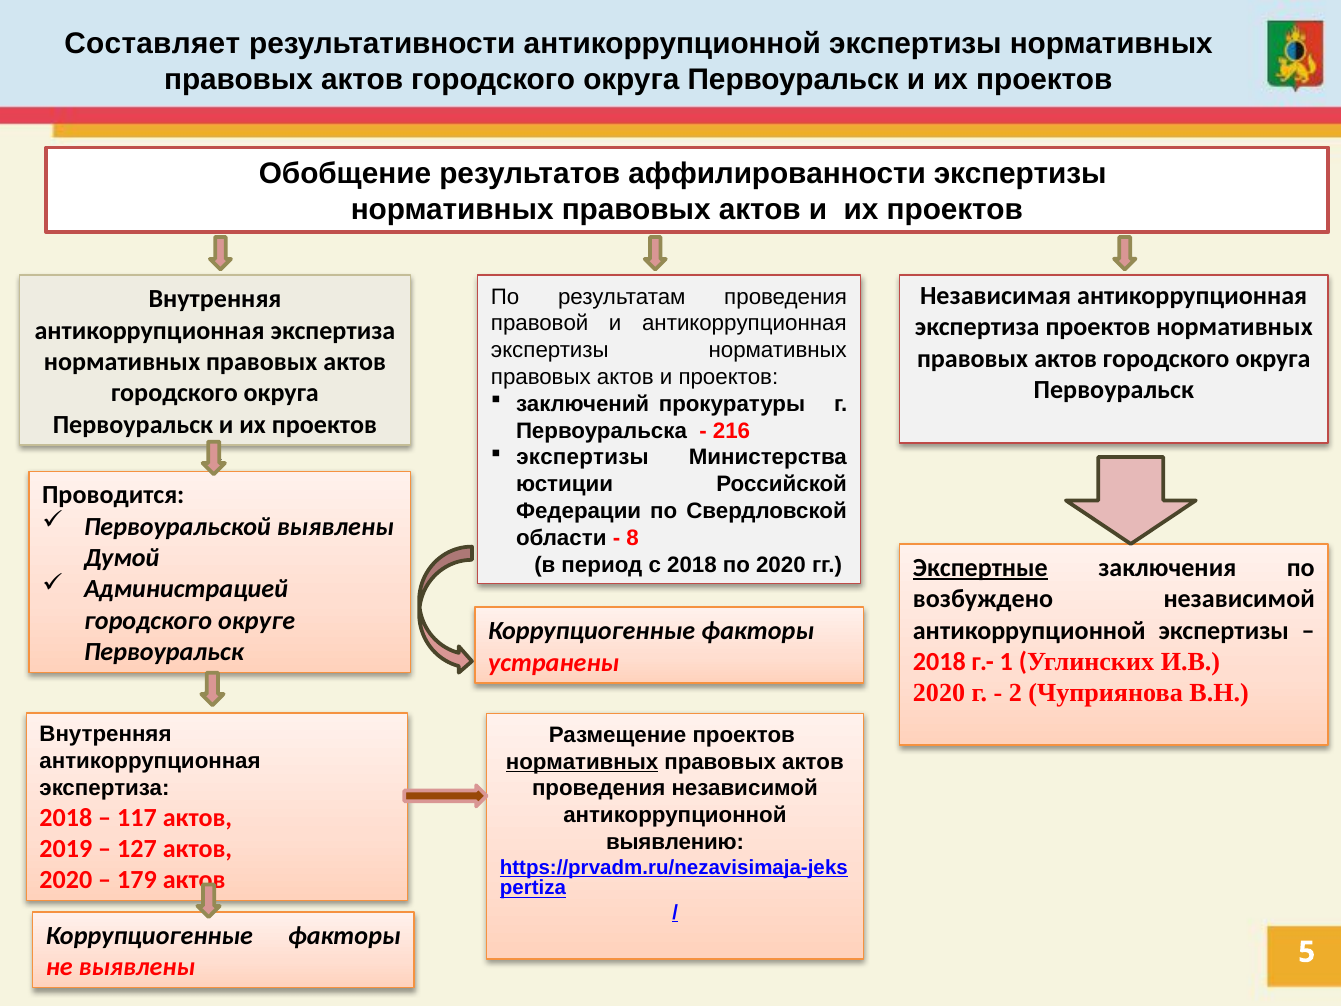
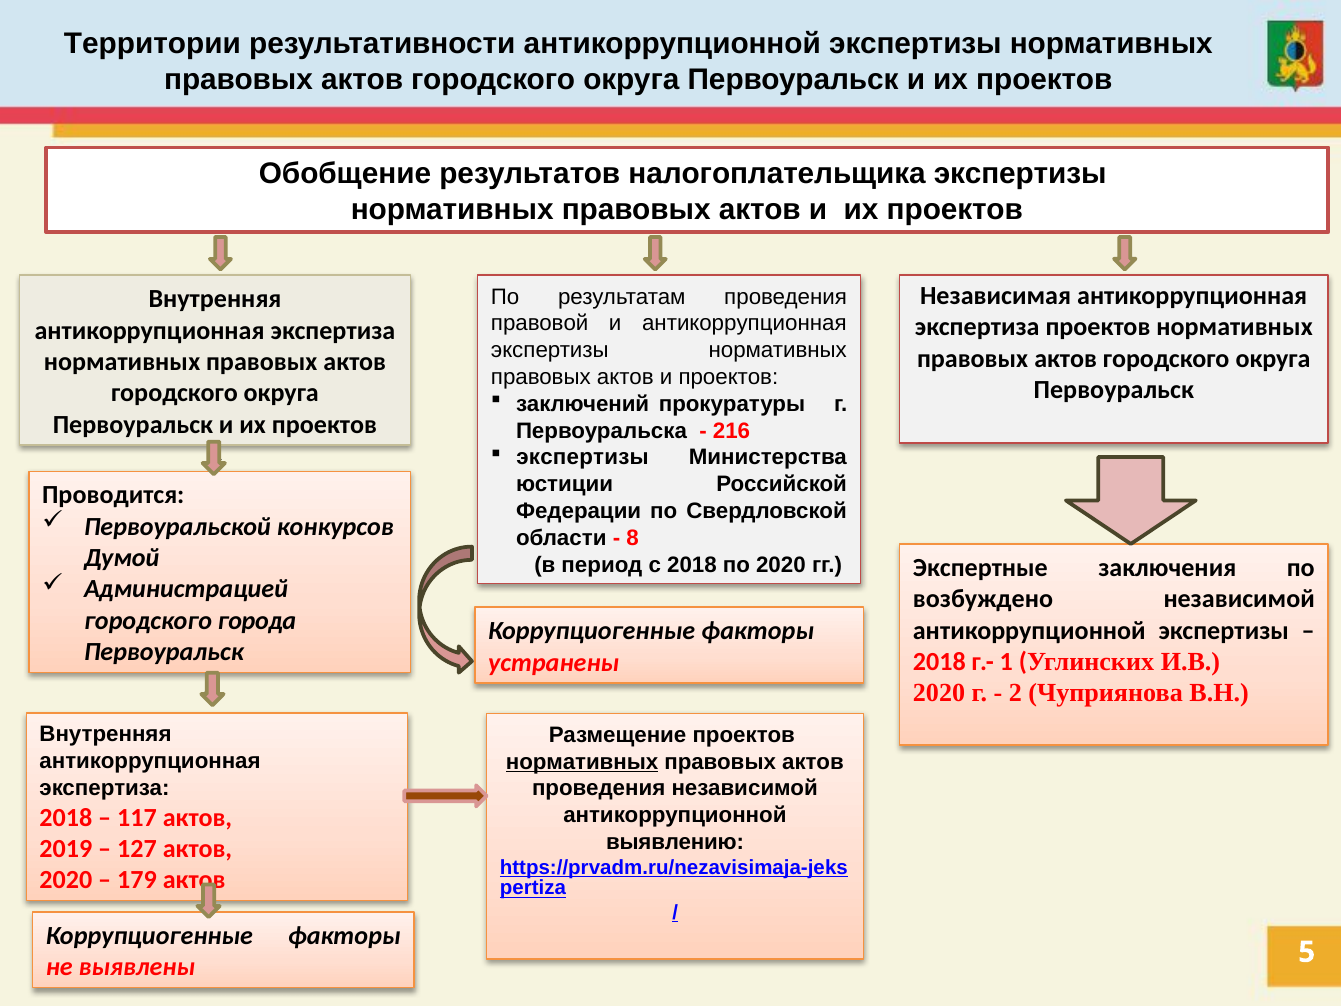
Составляет: Составляет -> Территории (152, 44)
аффилированности: аффилированности -> налогоплательщика (777, 174)
Первоуральской выявлены: выявлены -> конкурсов (335, 527)
Экспертные underline: present -> none (980, 568)
округе: округе -> города (257, 620)
